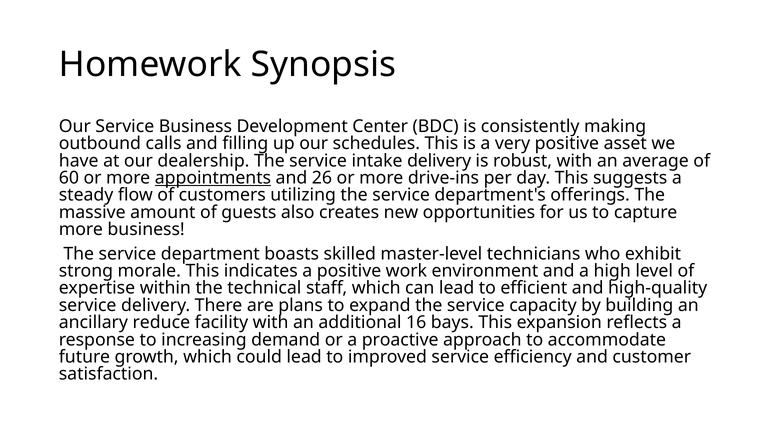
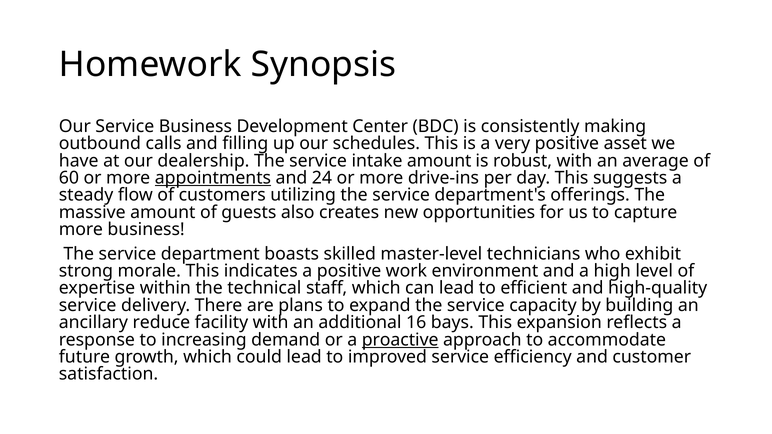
intake delivery: delivery -> amount (439, 161)
26: 26 -> 24 (322, 178)
proactive underline: none -> present (400, 340)
